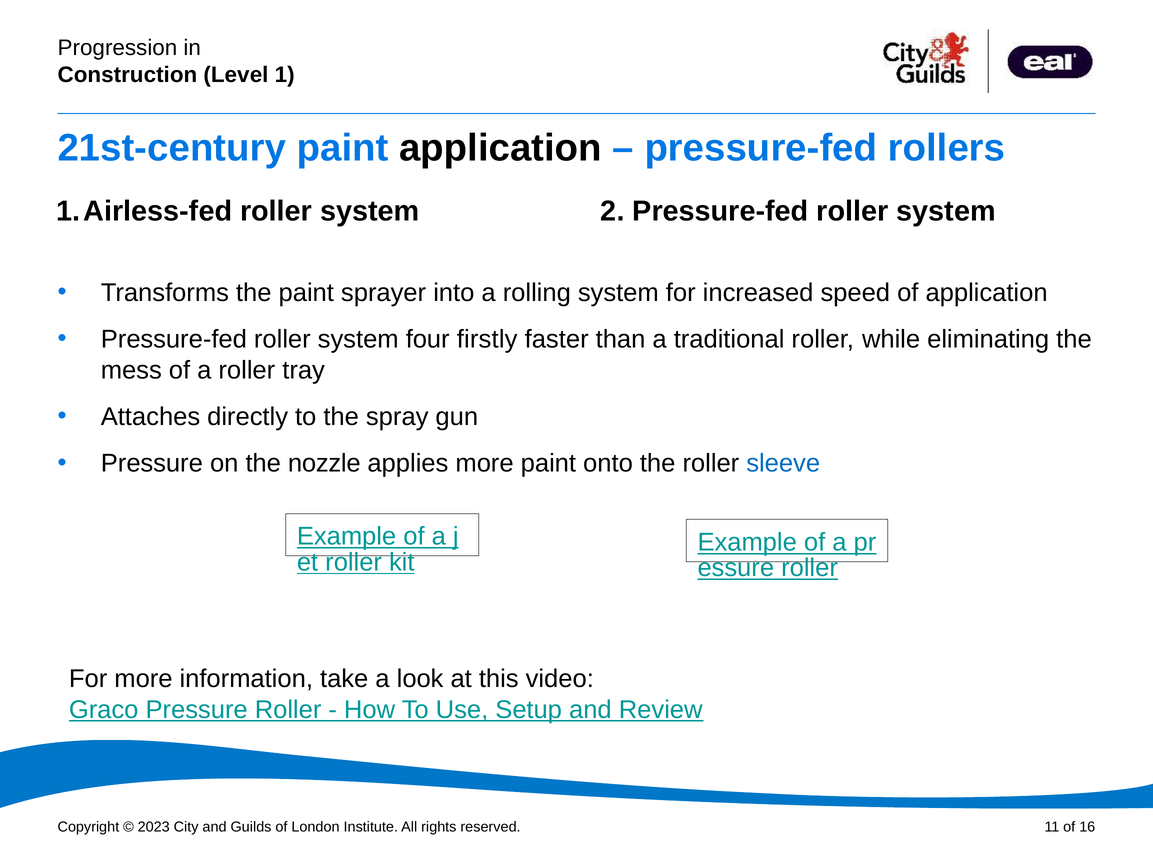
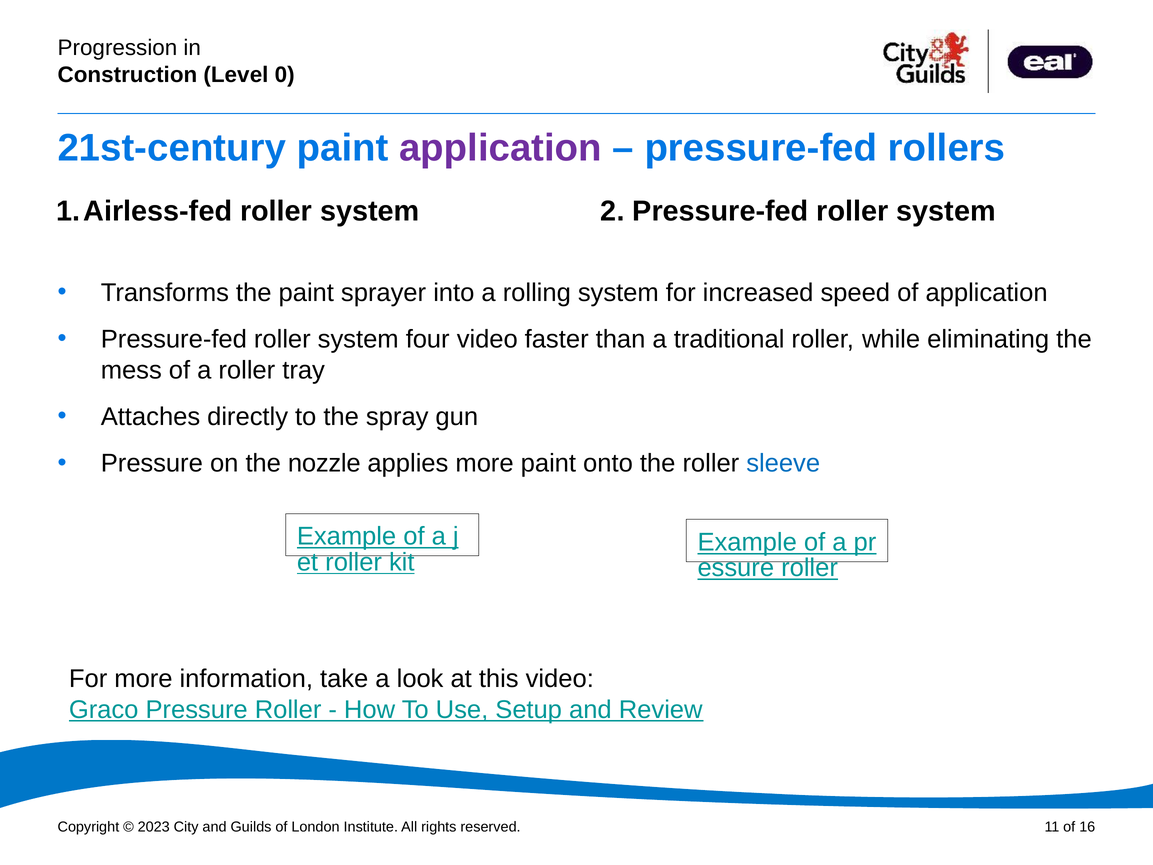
1: 1 -> 0 (285, 75)
application colour: black -> purple (500, 148)
four firstly: firstly -> video (487, 339)
